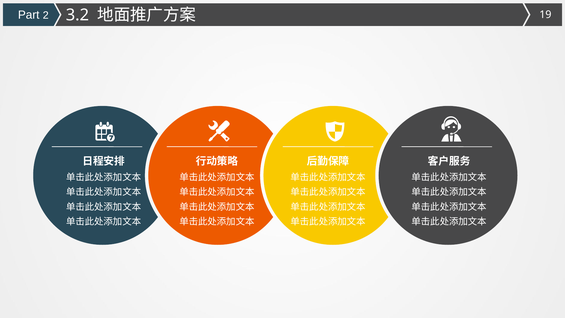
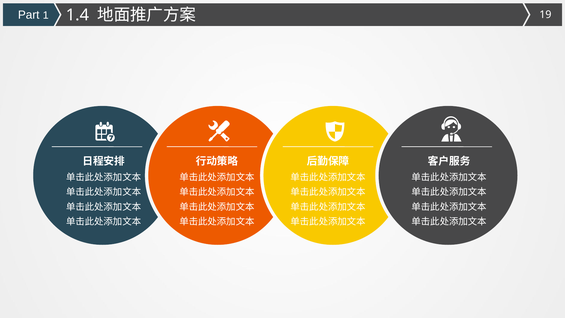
2: 2 -> 1 (46, 15)
3.2: 3.2 -> 1.4 (77, 15)
